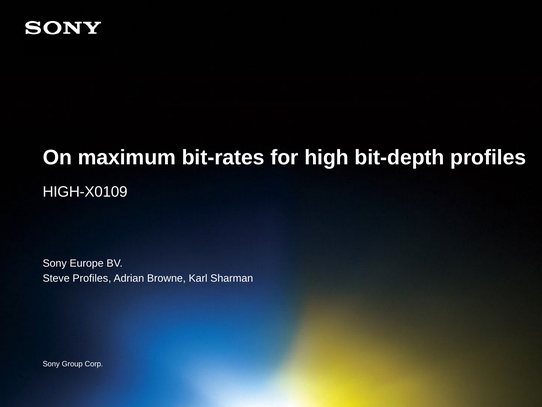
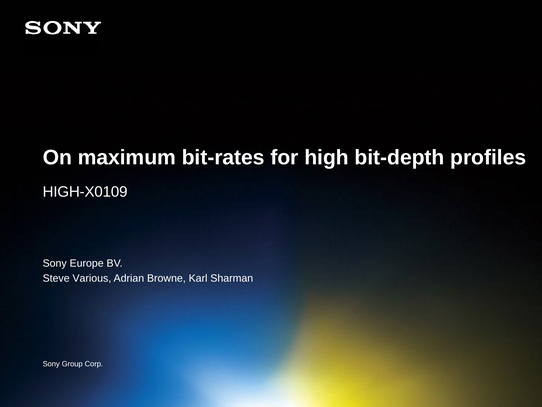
Steve Profiles: Profiles -> Various (92, 278)
